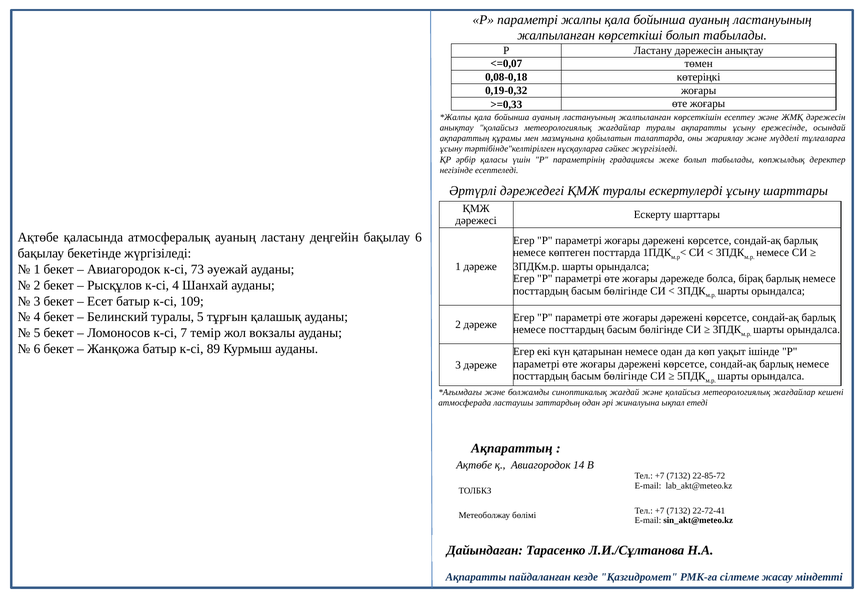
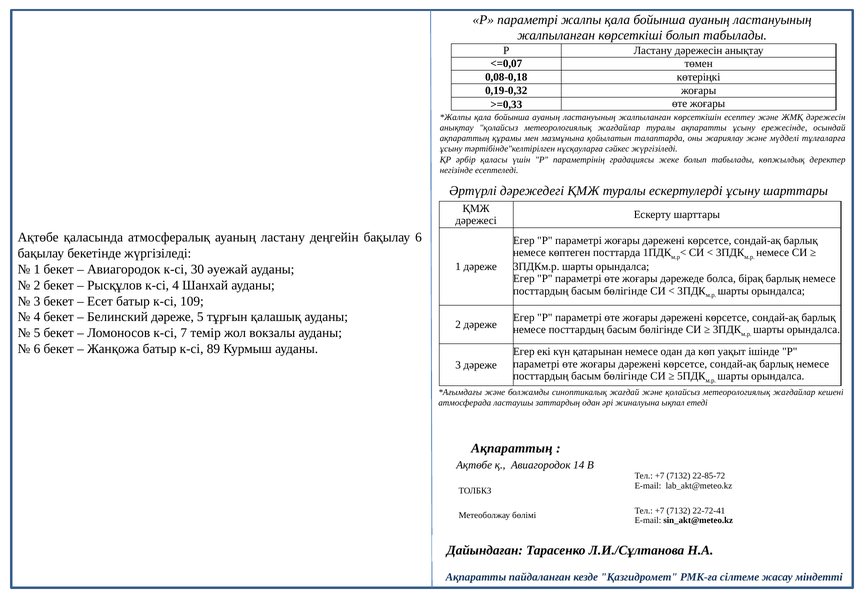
73: 73 -> 30 (197, 269)
Белинский туралы: туралы -> дәреже (173, 317)
